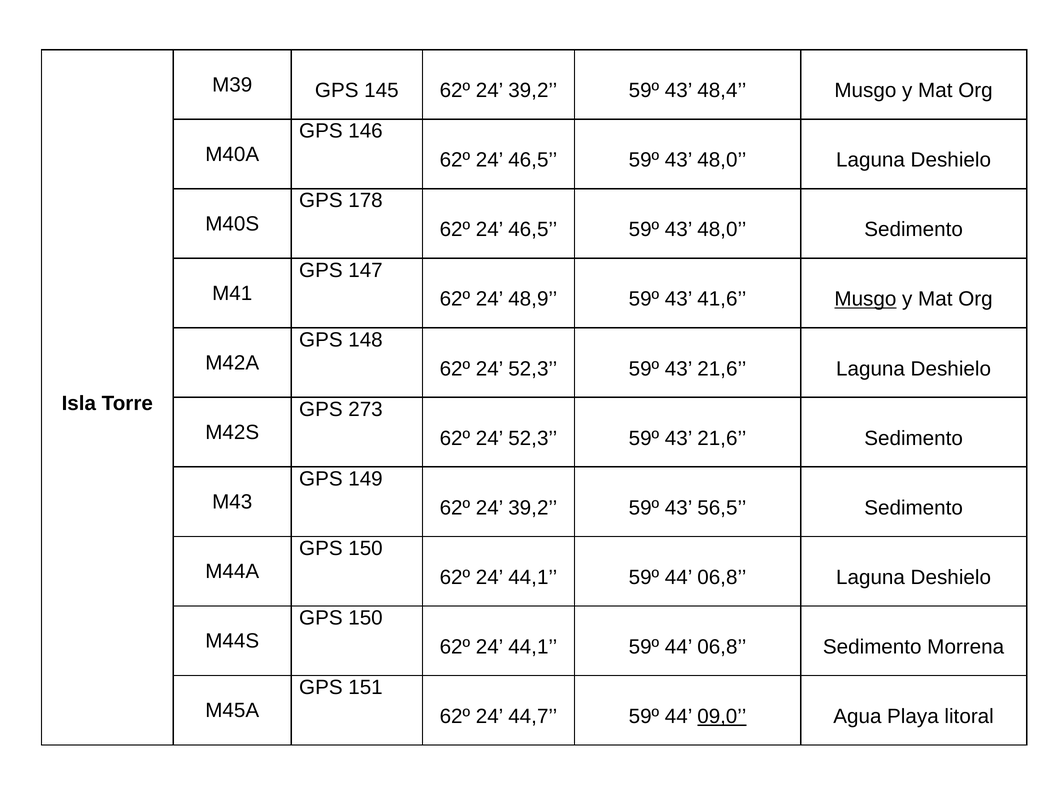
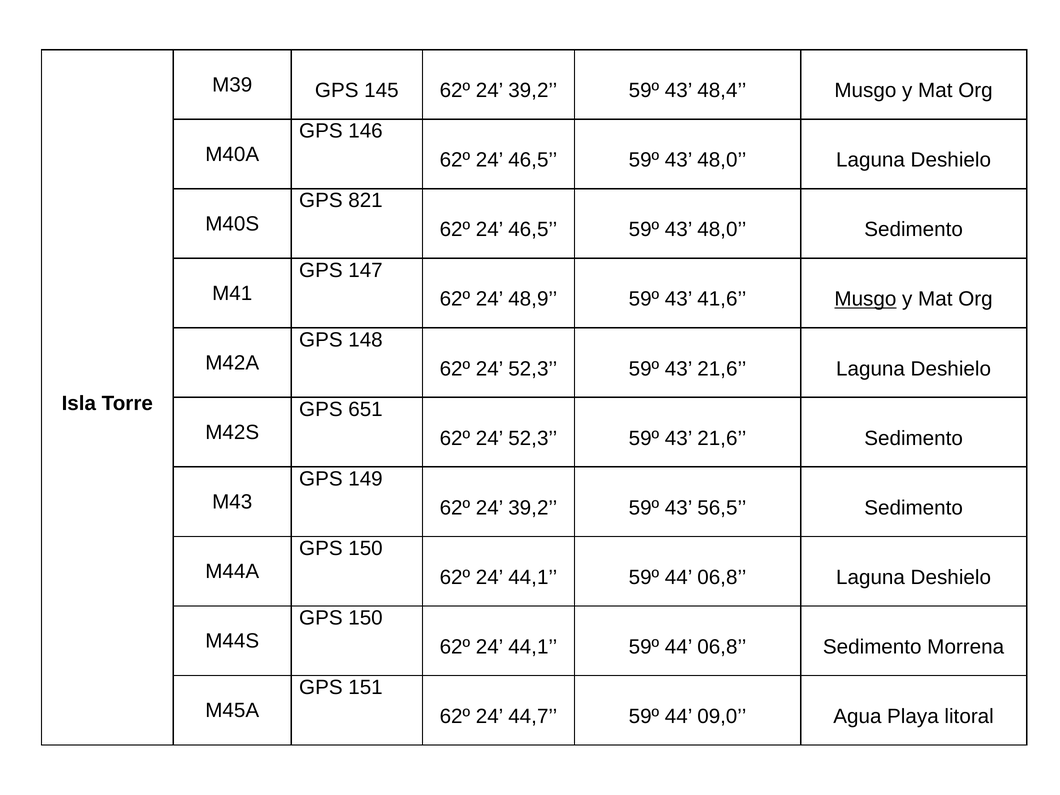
178: 178 -> 821 (366, 201)
273: 273 -> 651 (366, 409)
09,0 underline: present -> none (722, 716)
